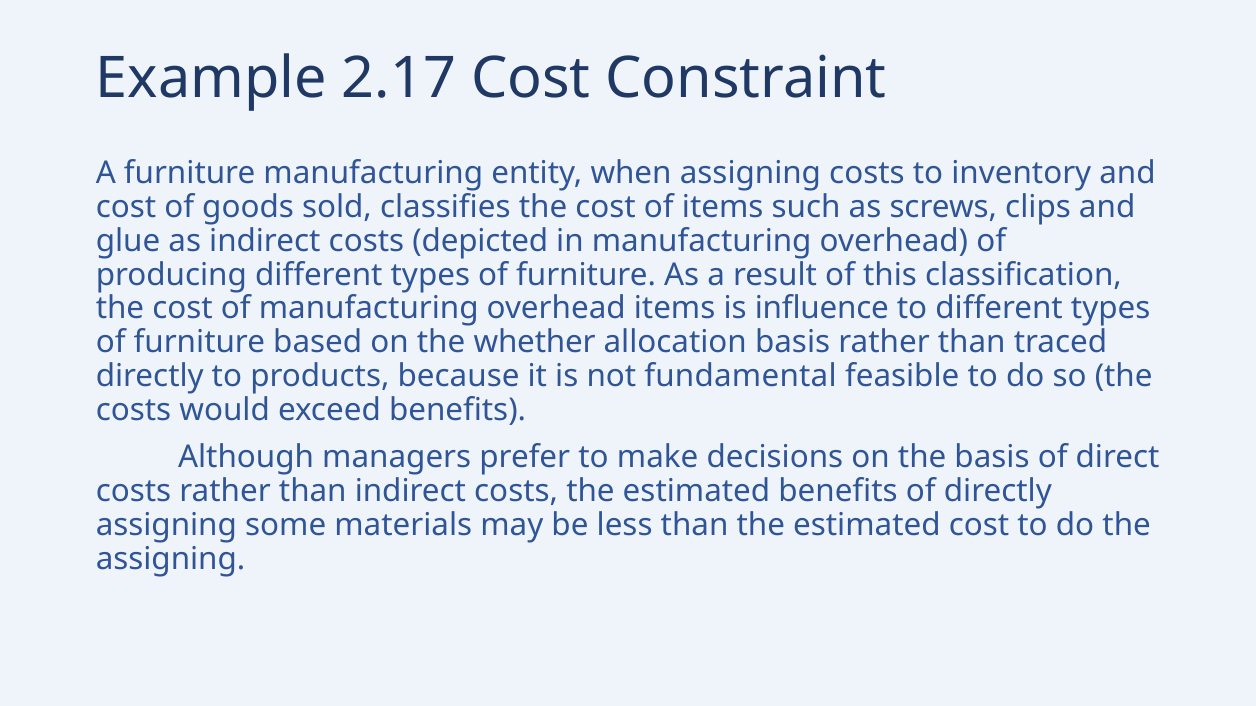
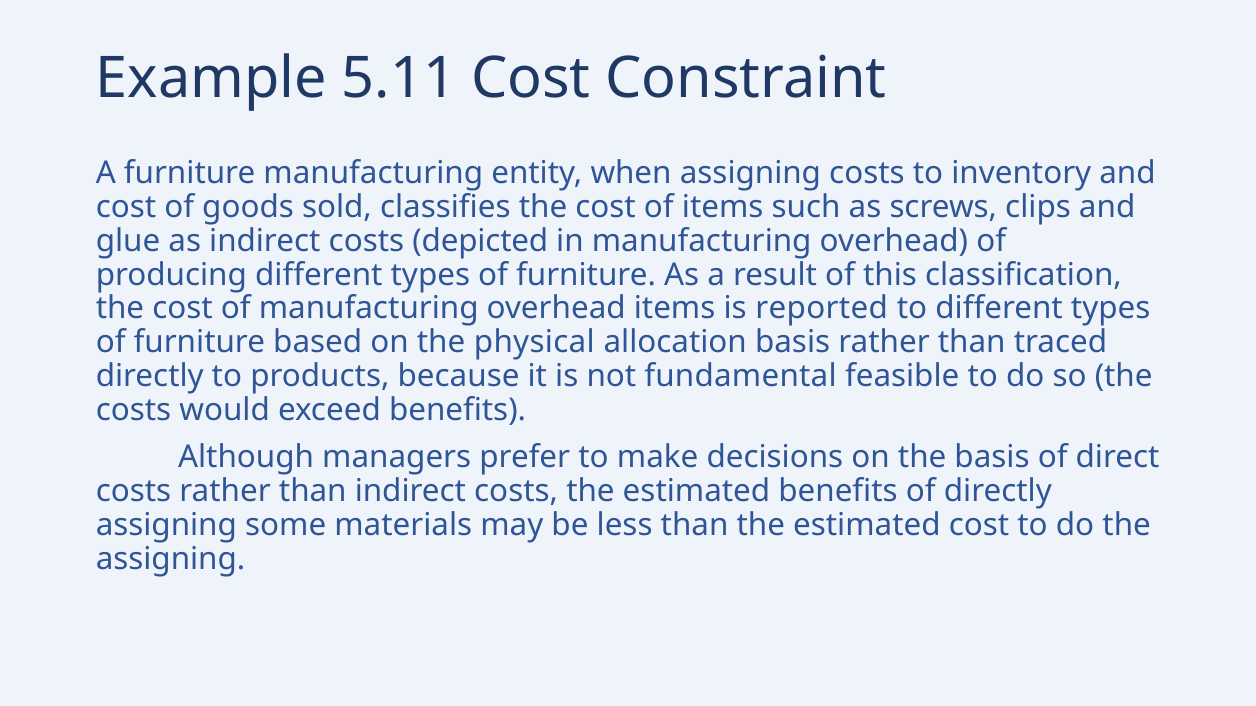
2.17: 2.17 -> 5.11 (399, 79)
influence: influence -> reported (822, 309)
whether: whether -> physical (534, 343)
